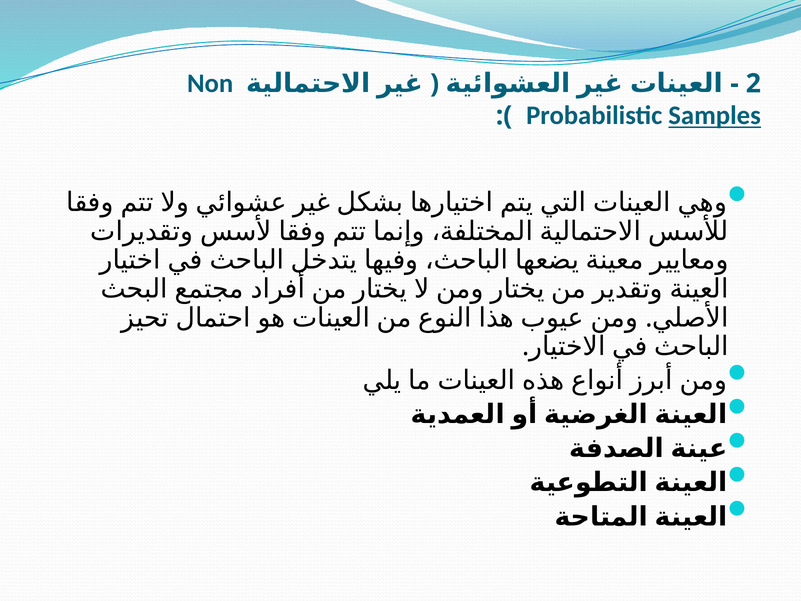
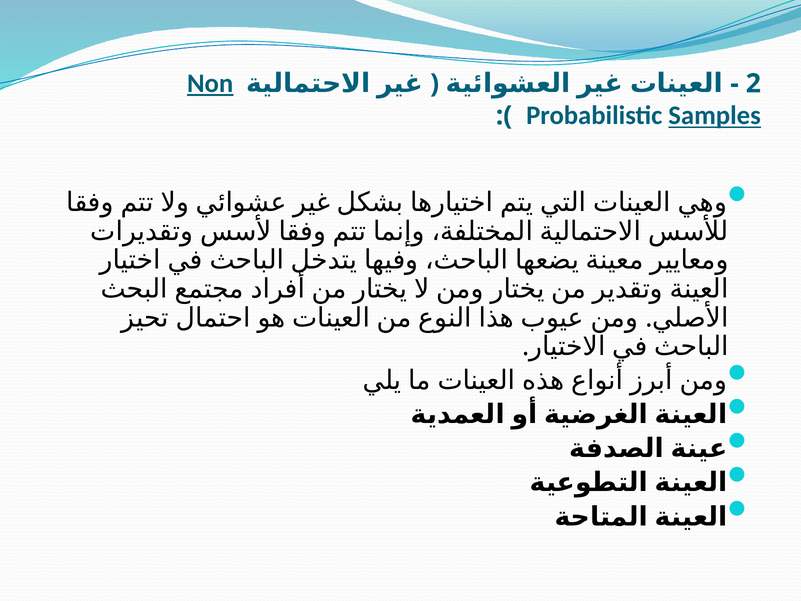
Non underline: none -> present (210, 84)
